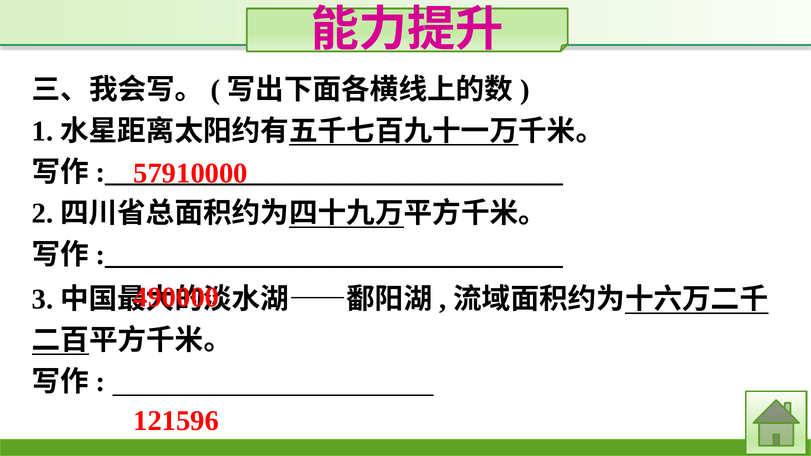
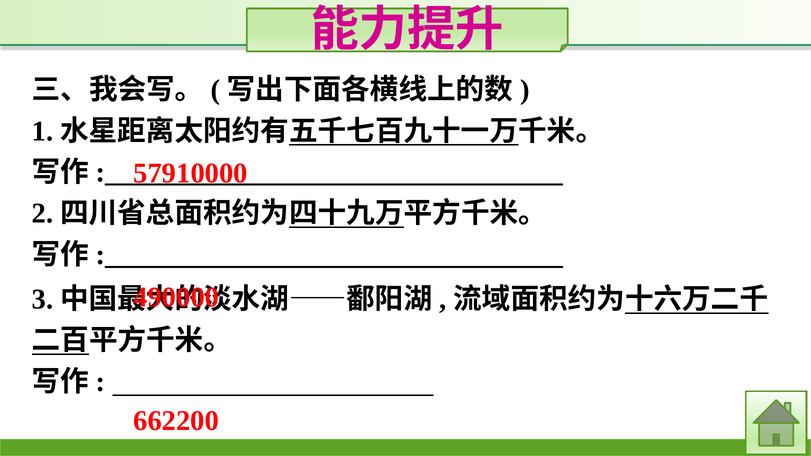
121596: 121596 -> 662200 (176, 421)
